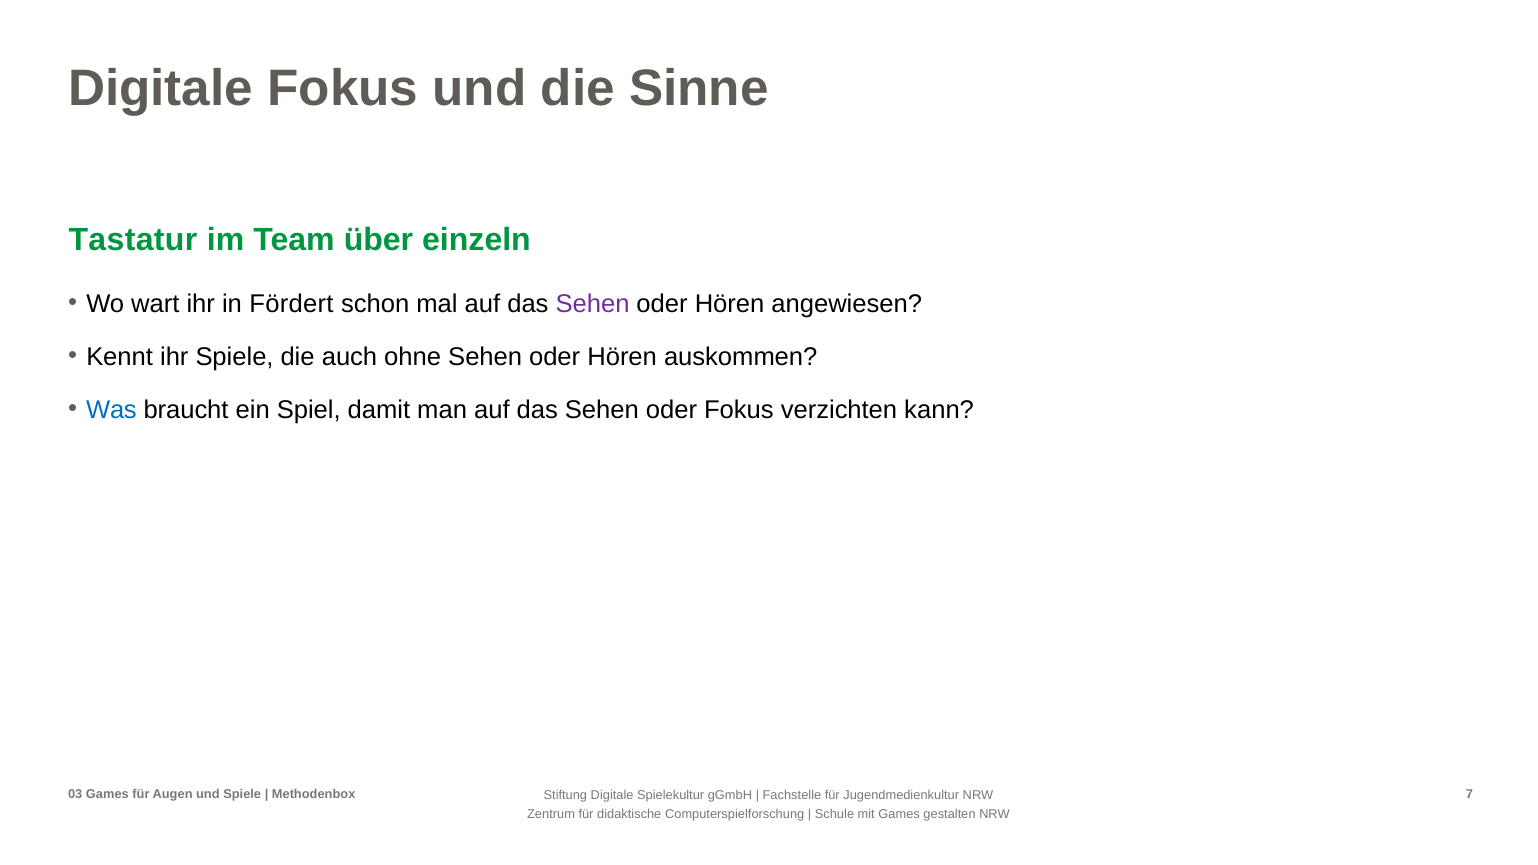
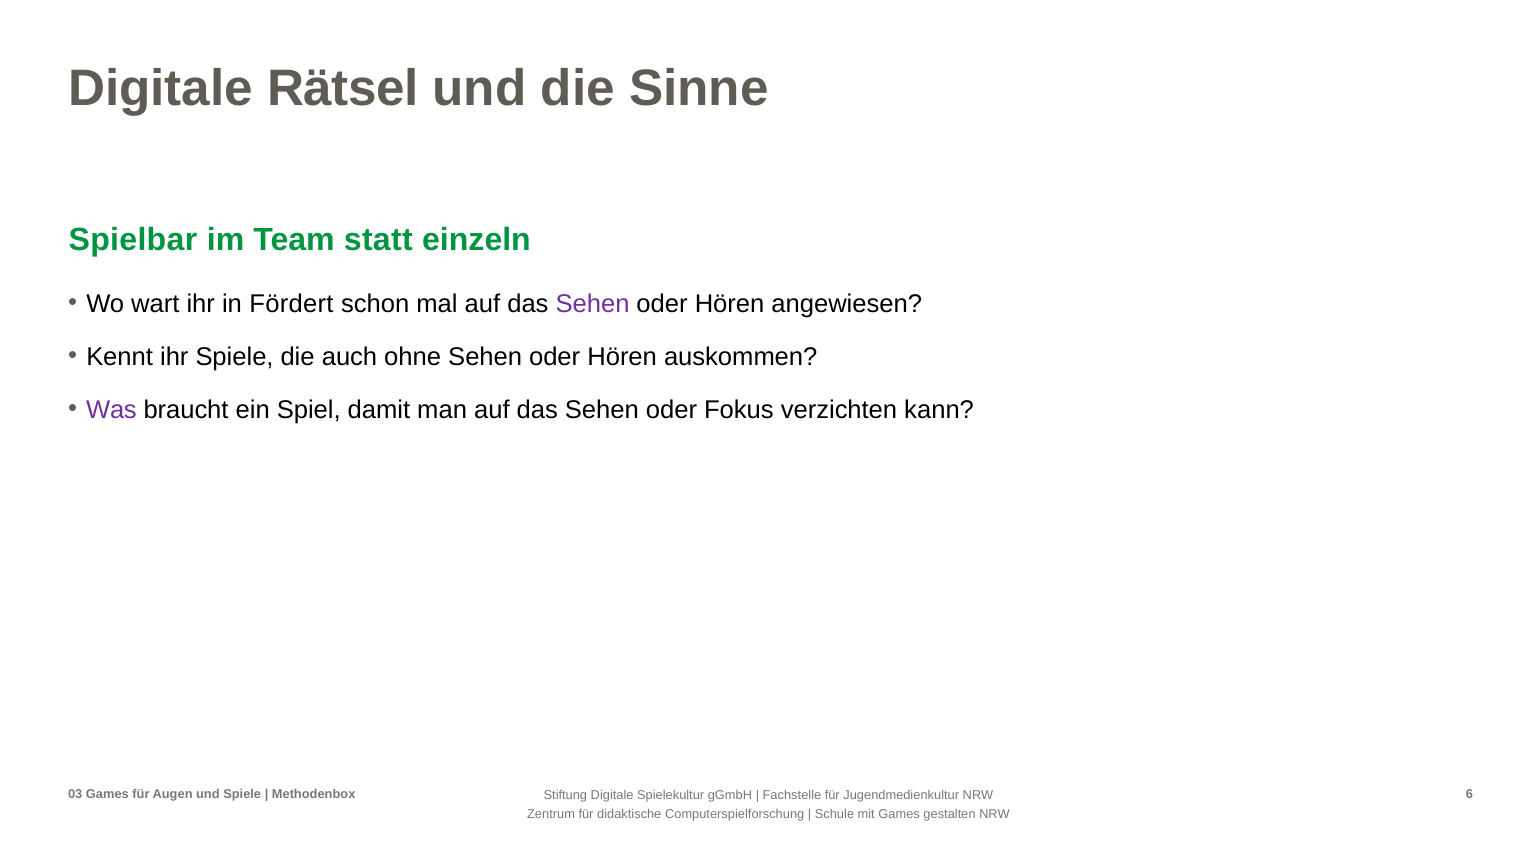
Digitale Fokus: Fokus -> Rätsel (343, 89)
Tastatur: Tastatur -> Spielbar (133, 240)
über: über -> statt (378, 240)
Was colour: blue -> purple (111, 410)
7: 7 -> 6 (1469, 794)
